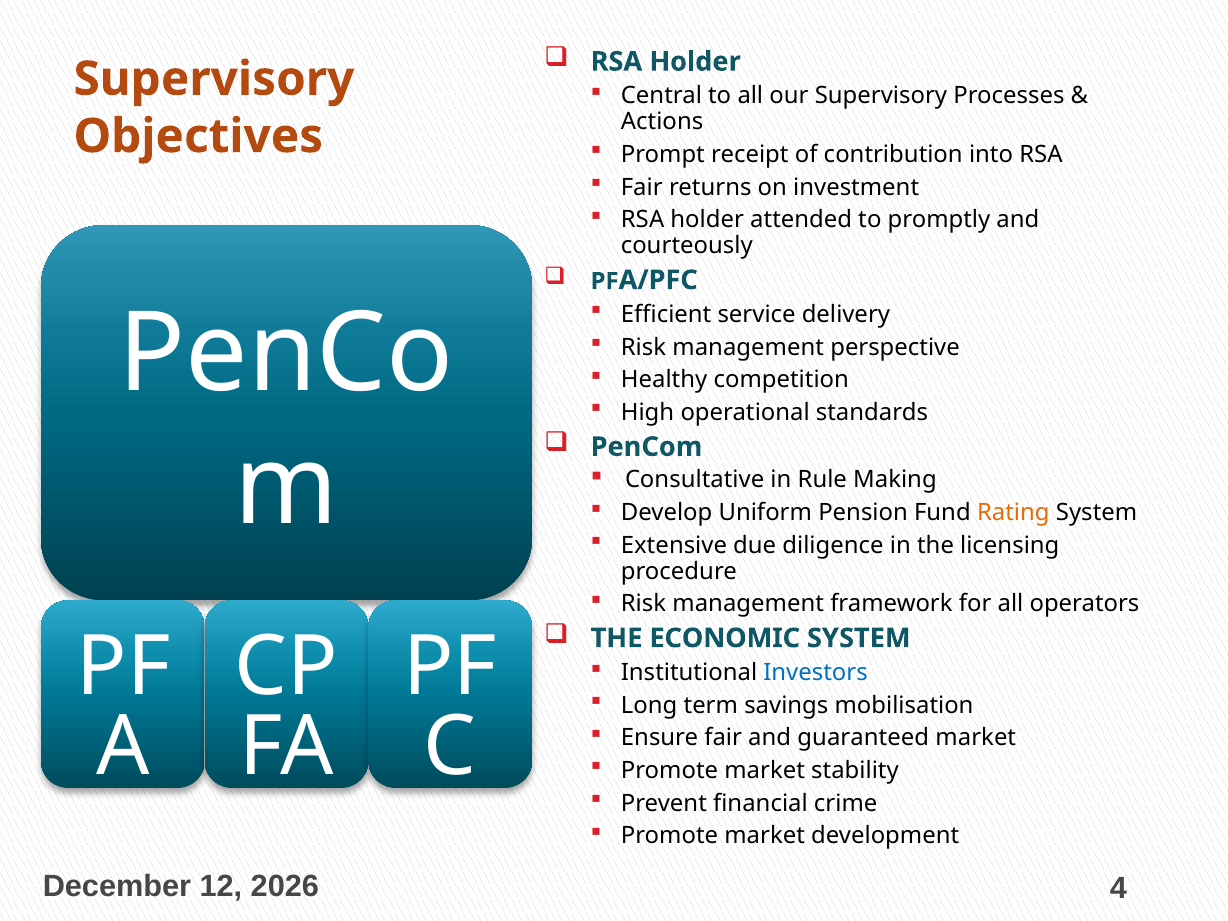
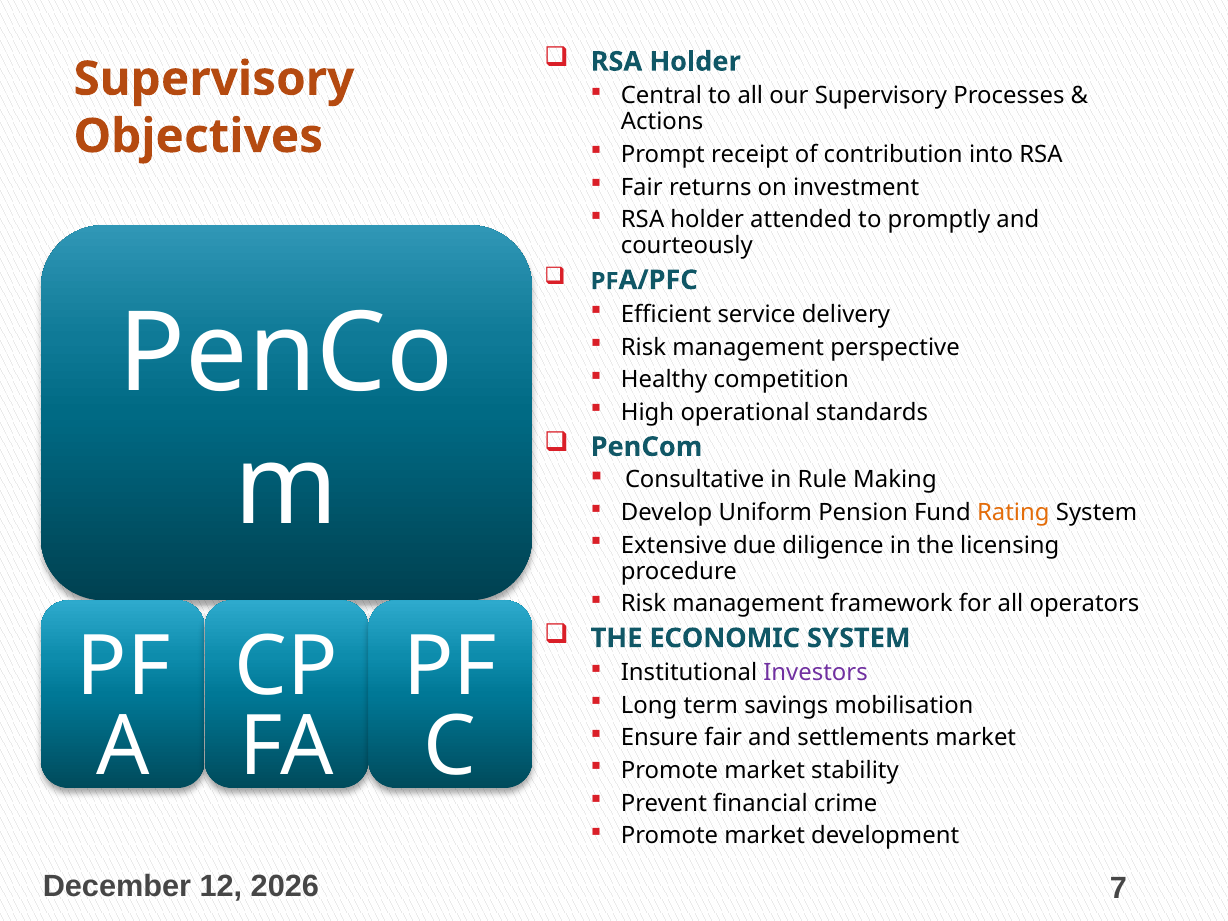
Investors colour: blue -> purple (816, 673)
guaranteed: guaranteed -> settlements (863, 738)
4: 4 -> 7 (1118, 888)
